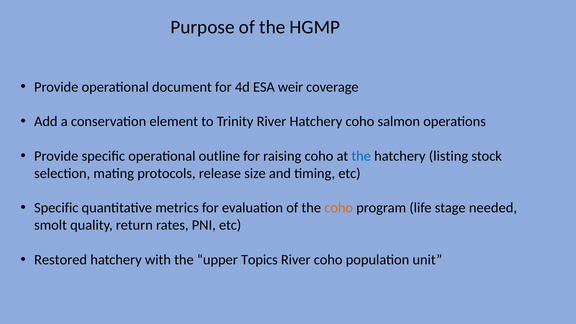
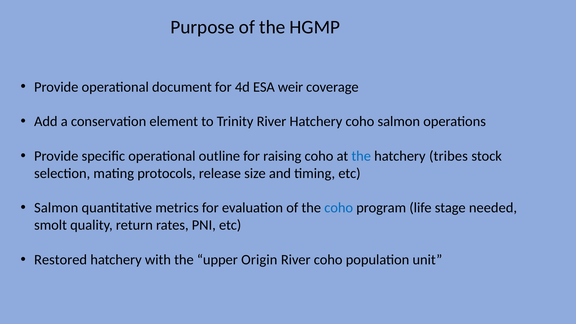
listing: listing -> tribes (448, 156)
Specific: Specific -> Salmon (56, 208)
coho colour: orange -> blue (339, 208)
Topics: Topics -> Origin (259, 260)
